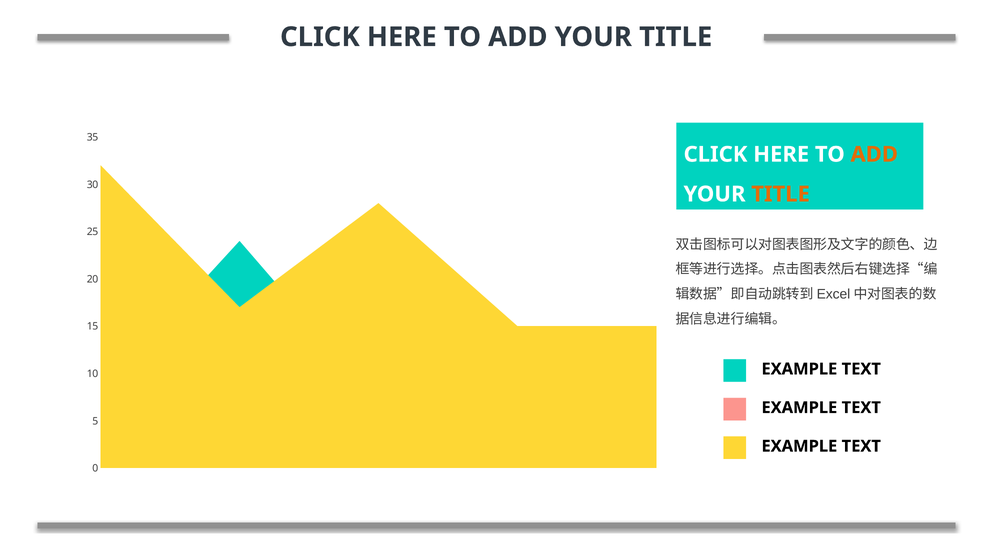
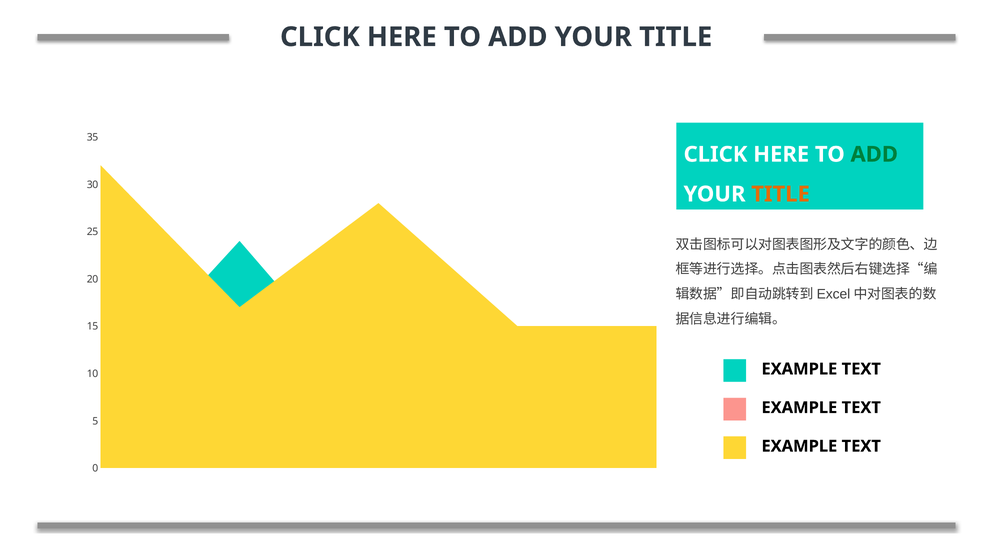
ADD colour: orange -> green (874, 155)
